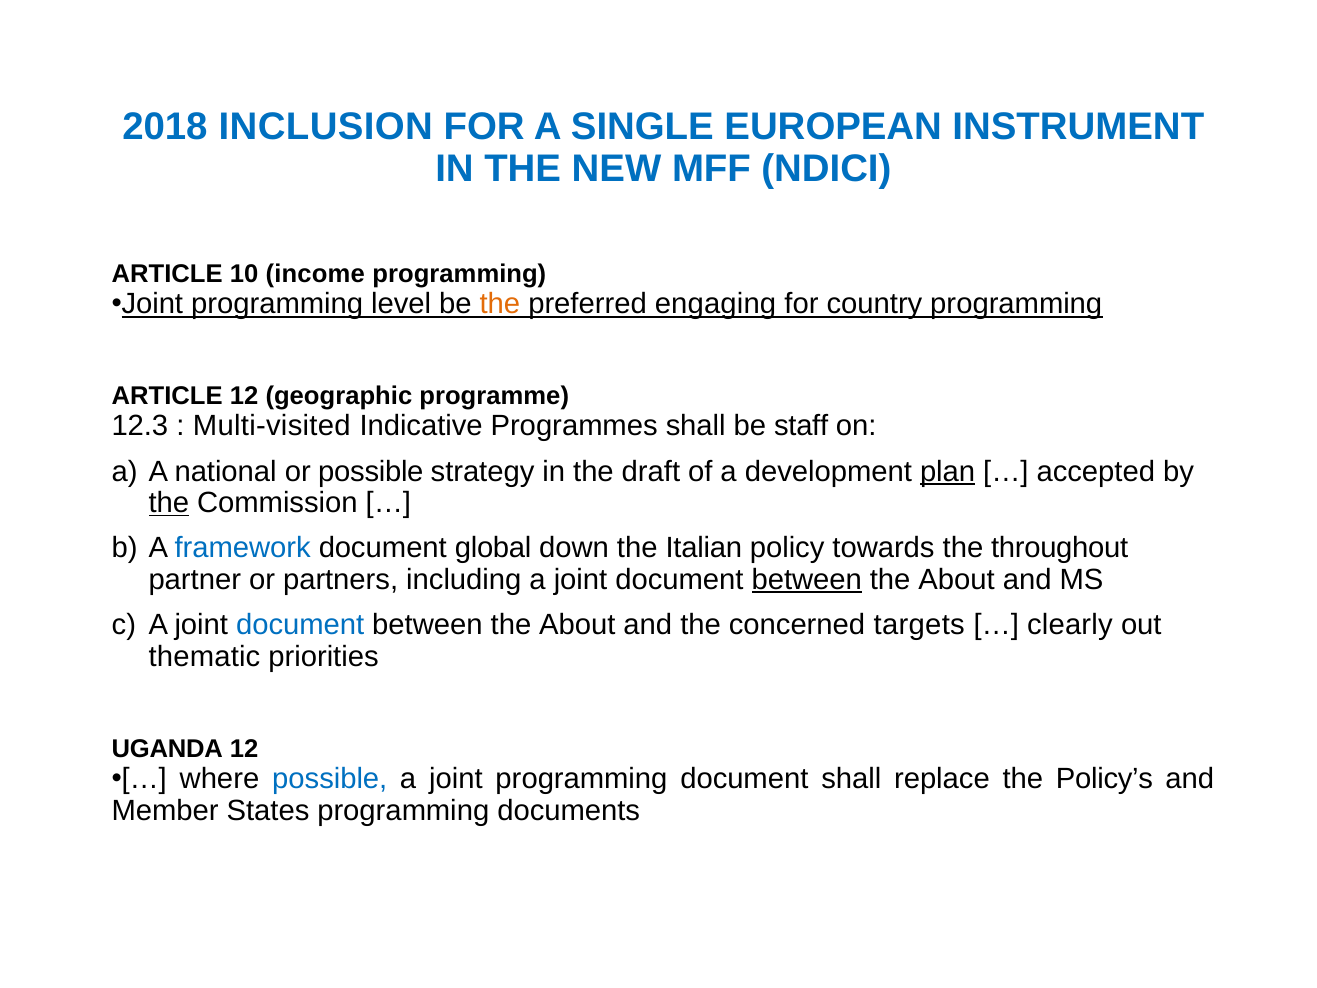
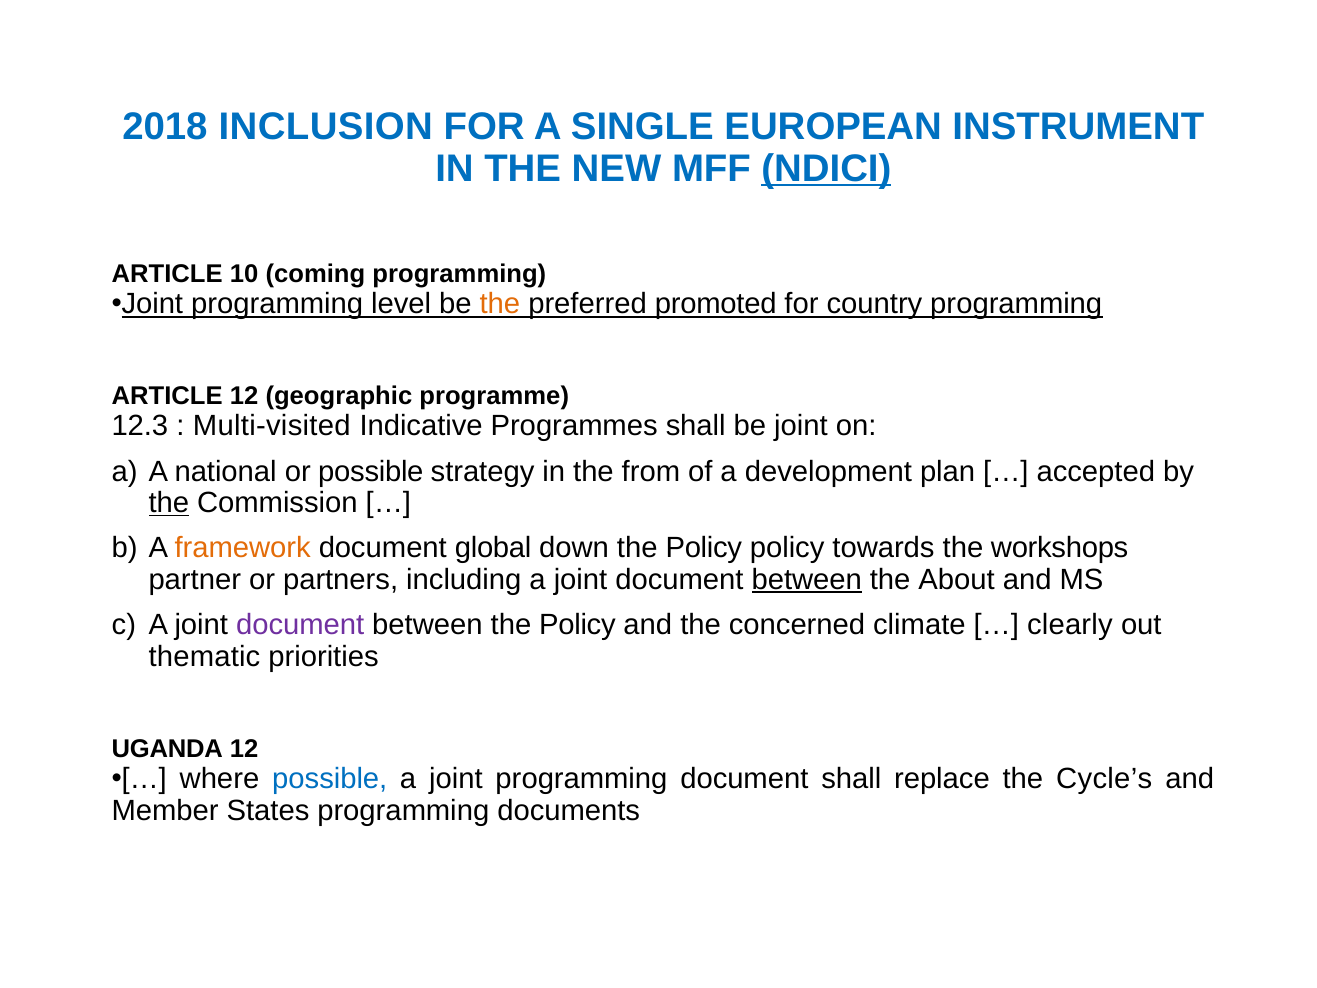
NDICI underline: none -> present (826, 168)
income: income -> coming (315, 274)
engaging: engaging -> promoted (716, 304)
be staff: staff -> joint (801, 426)
draft: draft -> from (651, 471)
plan underline: present -> none (948, 471)
framework colour: blue -> orange (243, 548)
down the Italian: Italian -> Policy (704, 548)
throughout: throughout -> workshops (1060, 548)
document colour: blue -> purple (300, 625)
About: About -> Policy (577, 625)
targets: targets -> climate (919, 625)
Policy’s: Policy’s -> Cycle’s (1104, 779)
